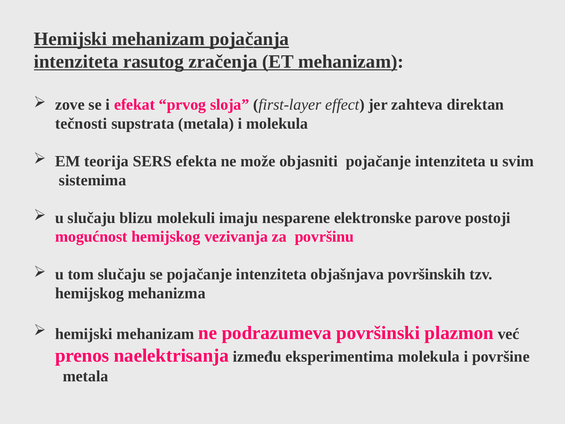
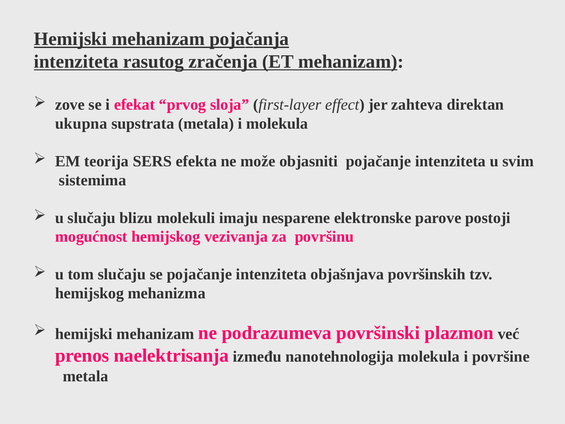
tečnosti: tečnosti -> ukupna (81, 124)
eksperimentima: eksperimentima -> nanotehnologija (340, 357)
